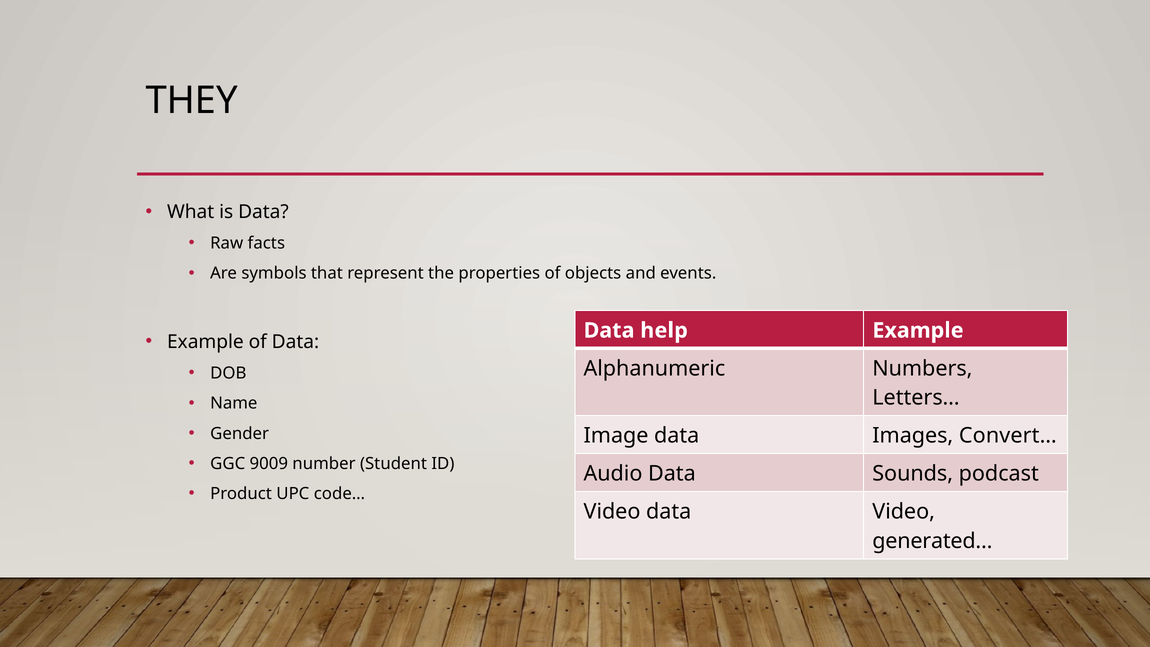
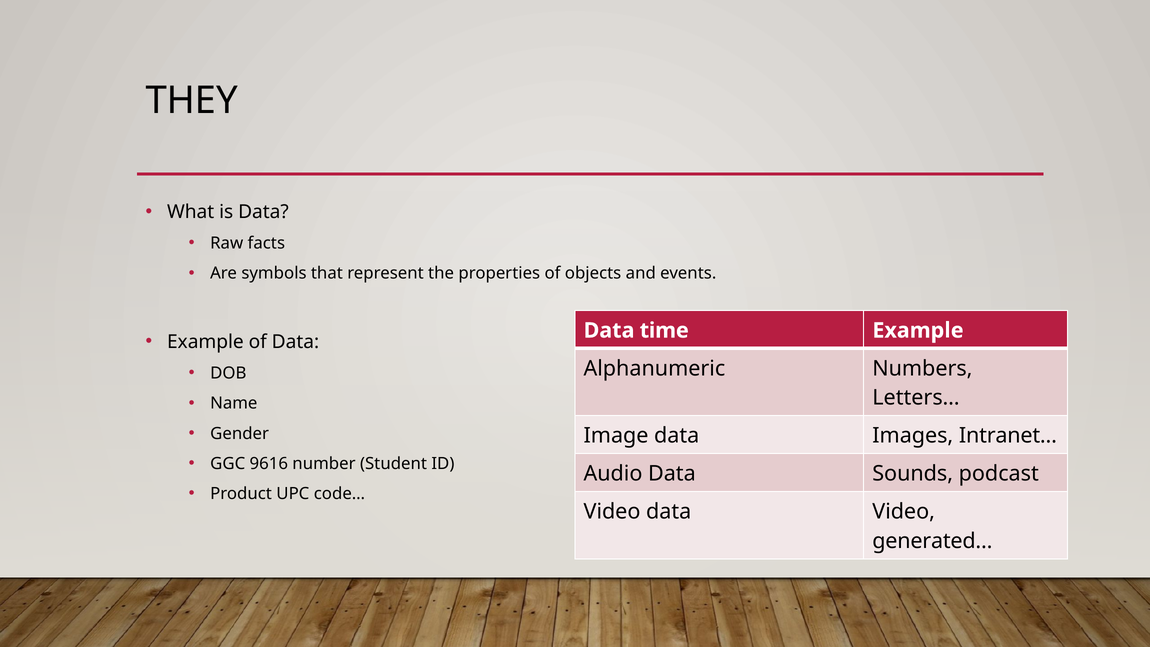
help: help -> time (664, 330)
Convert…: Convert… -> Intranet… (1008, 436)
9009: 9009 -> 9616 (269, 464)
